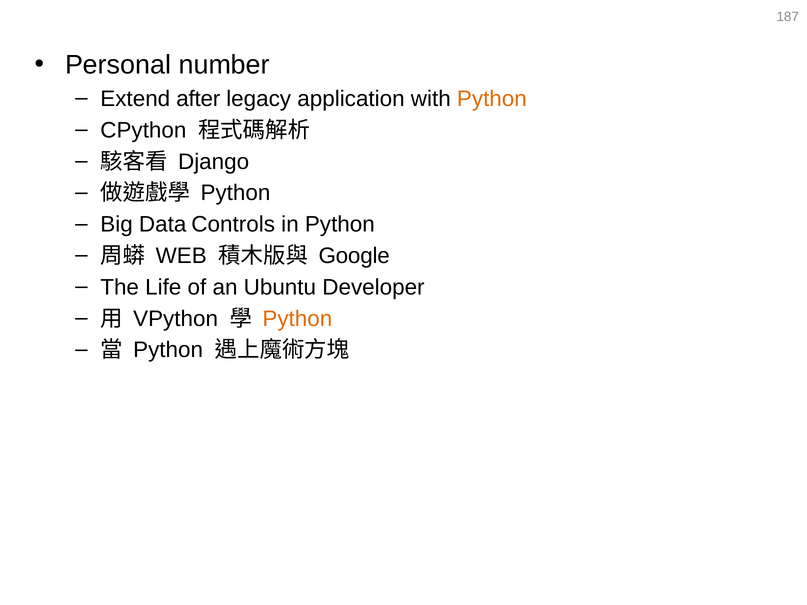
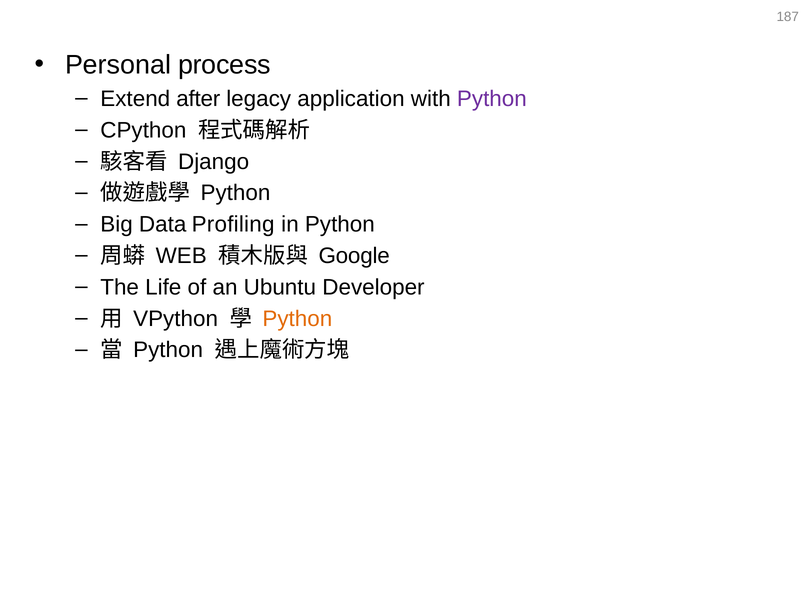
number: number -> process (224, 65)
Python colour: orange -> purple (492, 99)
Controls: Controls -> Profiling (233, 225)
